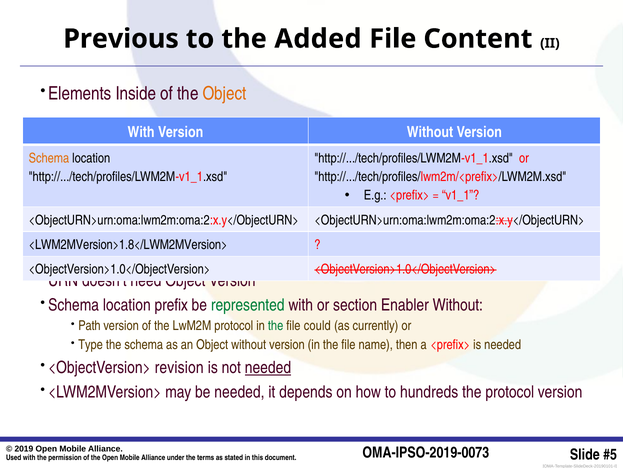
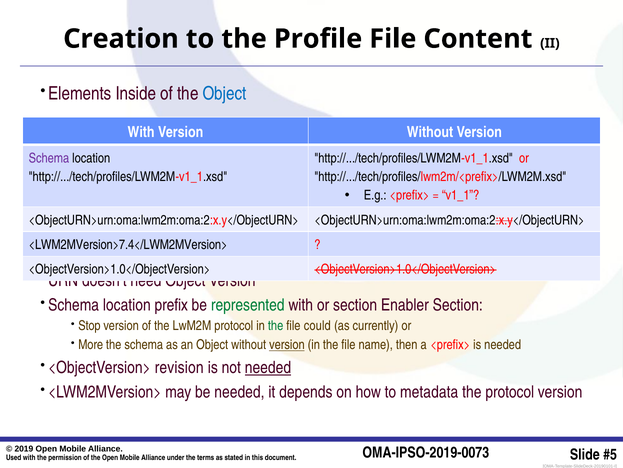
Previous: Previous -> Creation (121, 39)
Added: Added -> Profile (318, 39)
Object colour: orange -> blue (225, 93)
Schema colour: orange -> purple (49, 158)
<LWM2MVersion>1.8</LWM2MVersion>: <LWM2MVersion>1.8</LWM2MVersion> -> <LWM2MVersion>7.4</LWM2MVersion> (128, 244)
Enabler Without: Without -> Section (458, 305)
Path: Path -> Stop (89, 326)
Type: Type -> More (91, 344)
version underline: none -> present (287, 344)
hundreds: hundreds -> metadata (429, 392)
